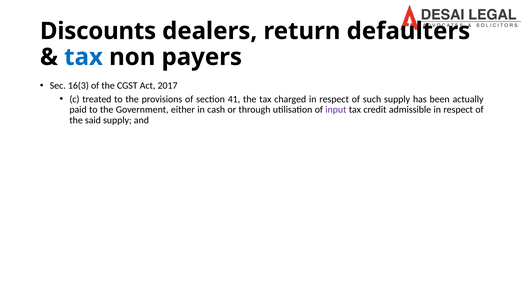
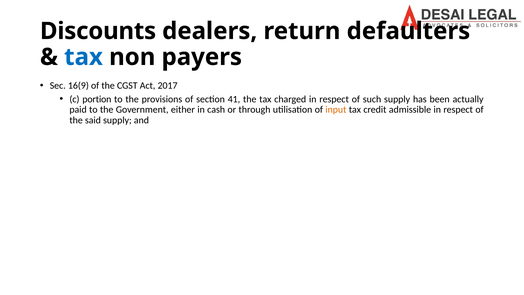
16(3: 16(3 -> 16(9 (78, 86)
treated: treated -> portion (97, 99)
input colour: purple -> orange (336, 110)
